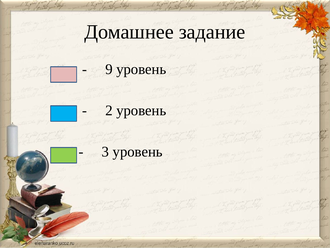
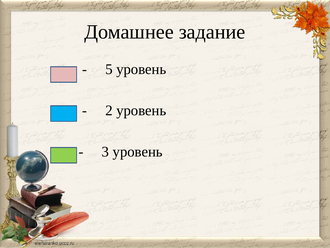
9: 9 -> 5 (109, 69)
